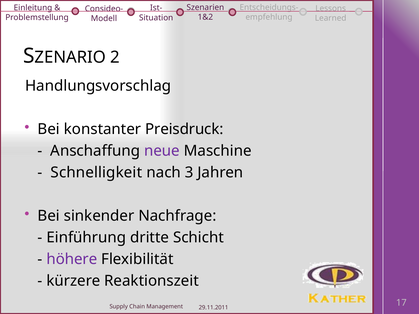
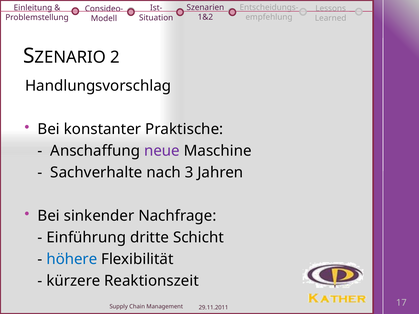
Preisdruck: Preisdruck -> Praktische (184, 129)
Schnelligkeit: Schnelligkeit -> Sachverhalte (96, 173)
höhere colour: purple -> blue (72, 260)
